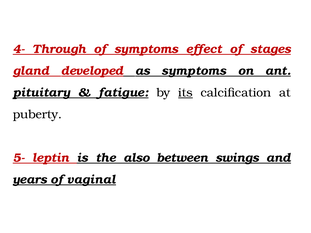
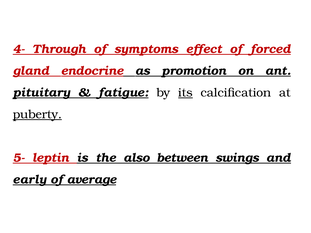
stages: stages -> forced (271, 49)
developed: developed -> endocrine (92, 71)
as symptoms: symptoms -> promotion (194, 71)
puberty underline: none -> present (37, 115)
years: years -> early (30, 180)
vaginal: vaginal -> average (92, 180)
